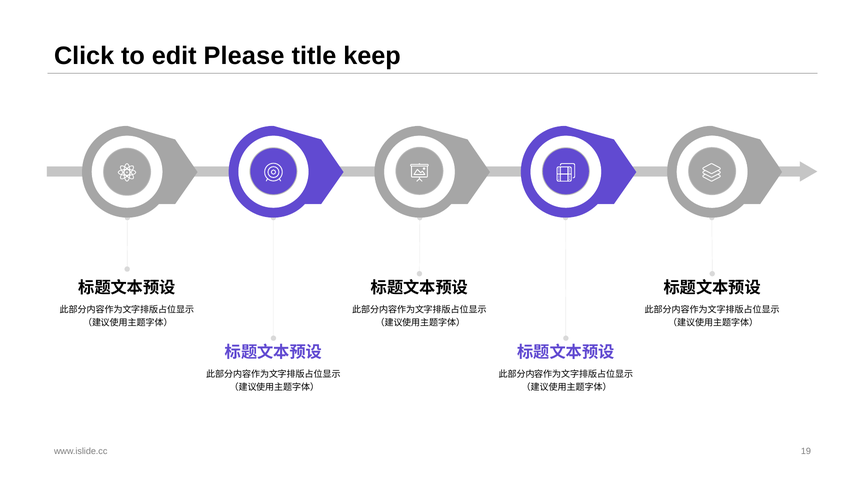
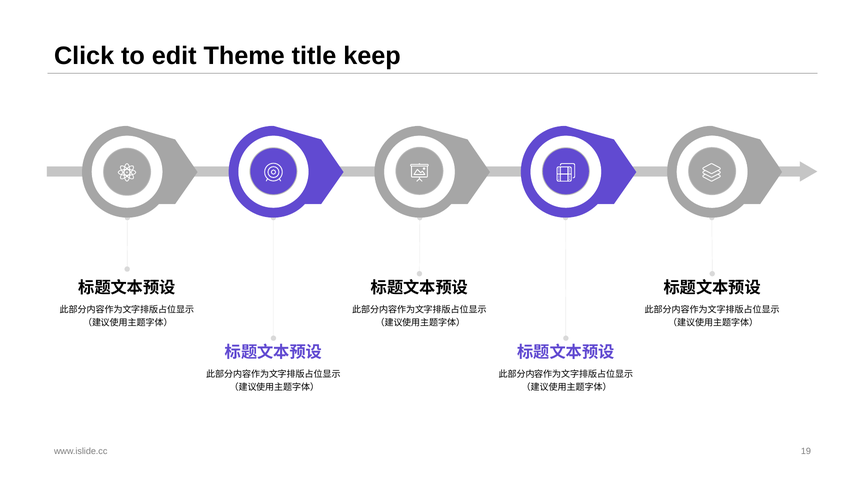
Please: Please -> Theme (244, 56)
